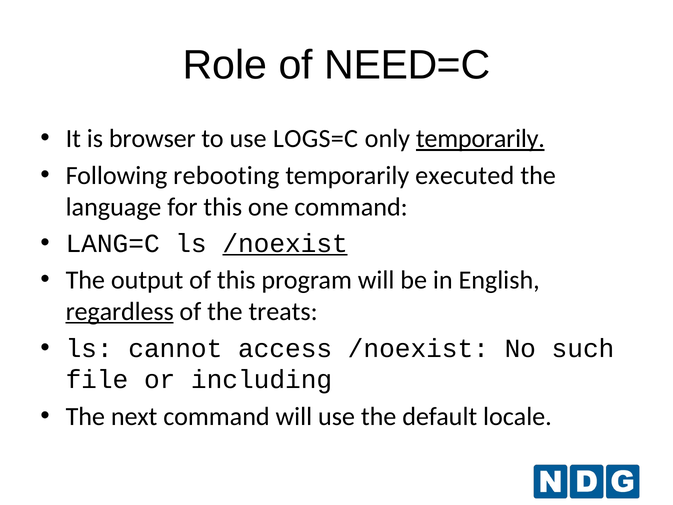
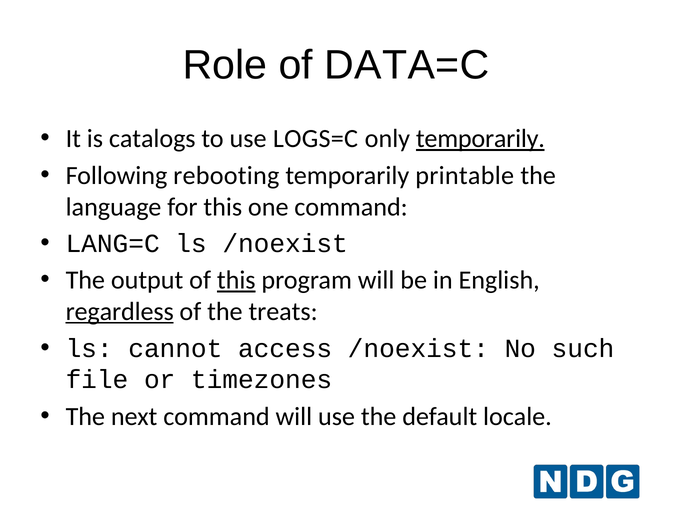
NEED=C: NEED=C -> DATA=C (407, 65)
browser: browser -> catalogs (152, 139)
executed: executed -> printable (465, 175)
/noexist underline: present -> none (285, 243)
this underline: none -> present (236, 280)
including: including -> timezones (262, 380)
